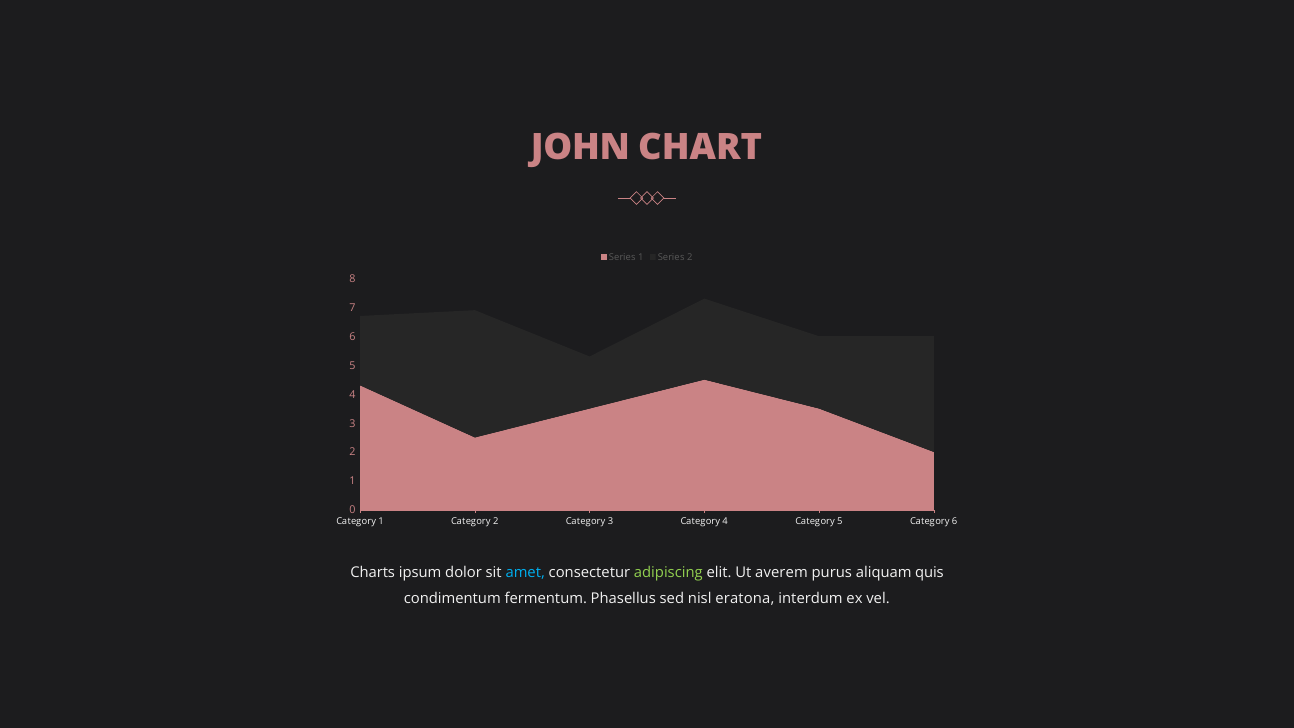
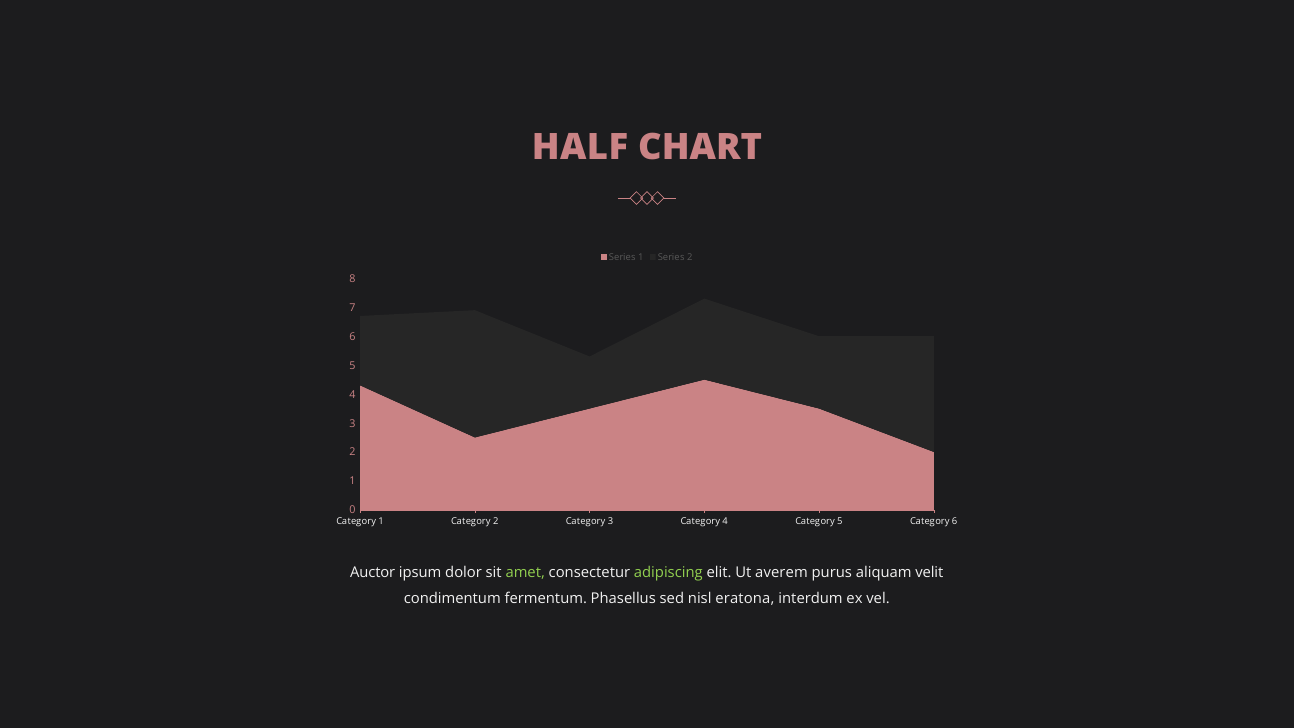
JOHN: JOHN -> HALF (580, 148)
Charts: Charts -> Auctor (373, 572)
amet colour: light blue -> light green (525, 572)
quis: quis -> velit (929, 572)
